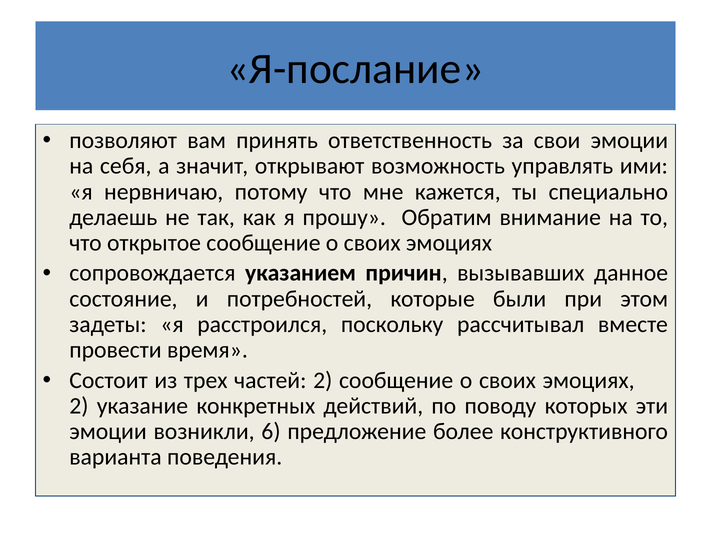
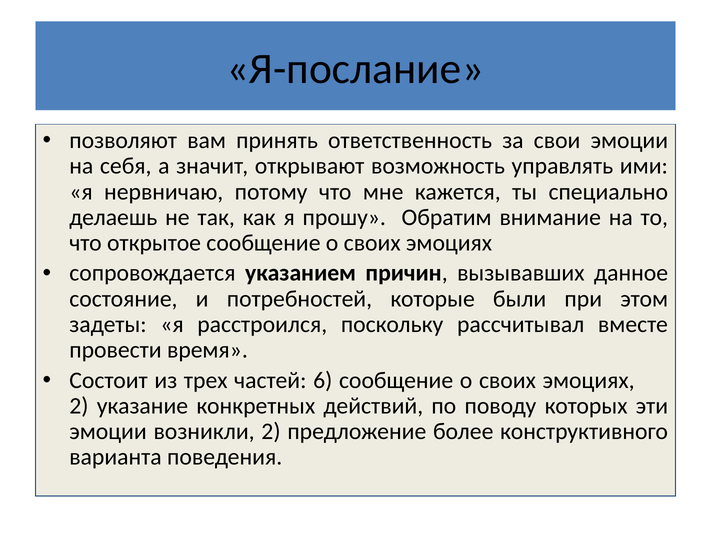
частей 2: 2 -> 6 (323, 380)
возникли 6: 6 -> 2 (271, 432)
